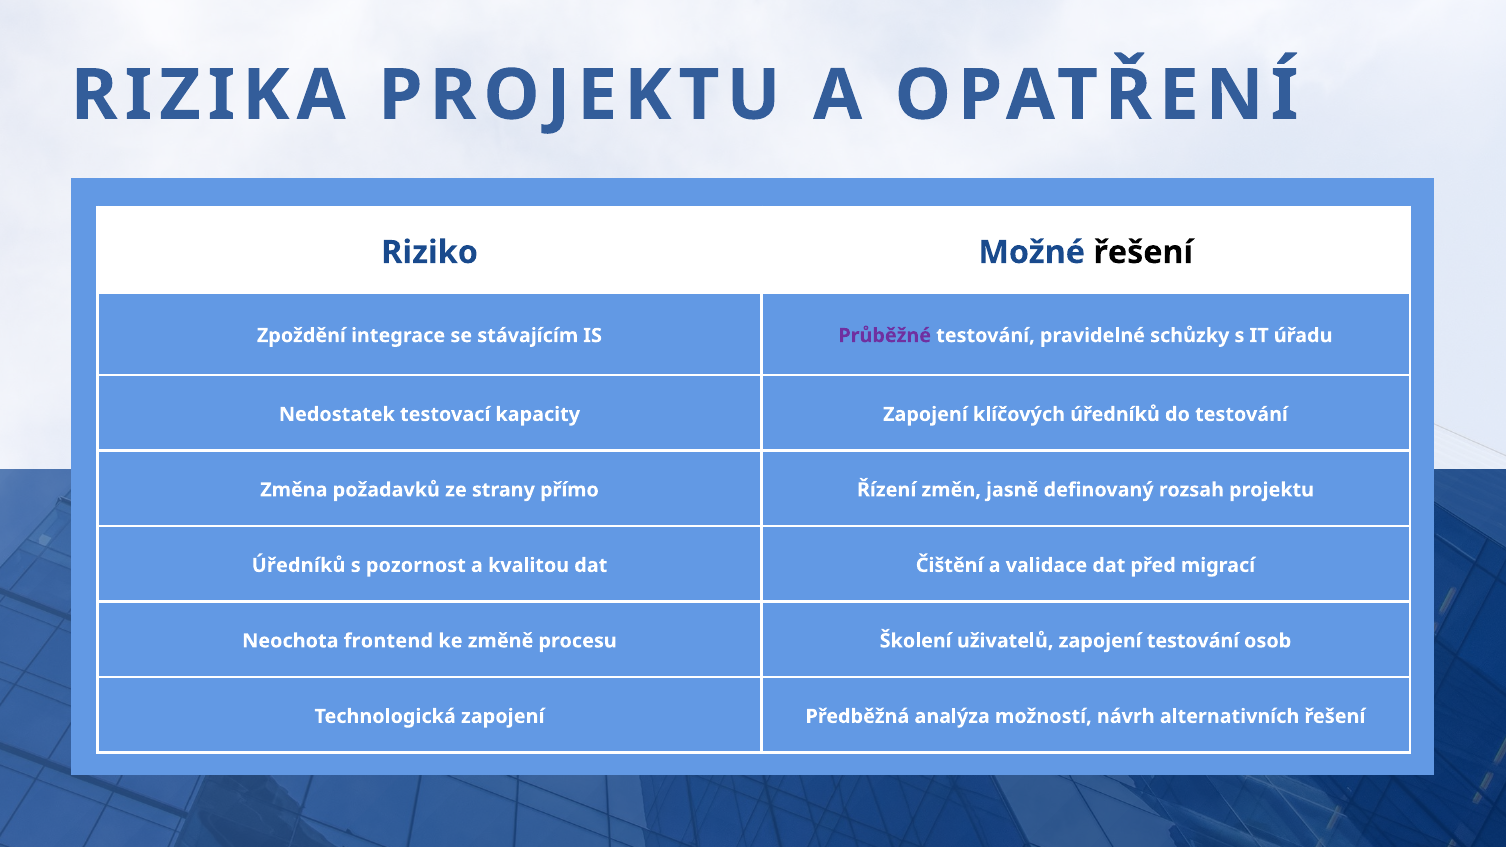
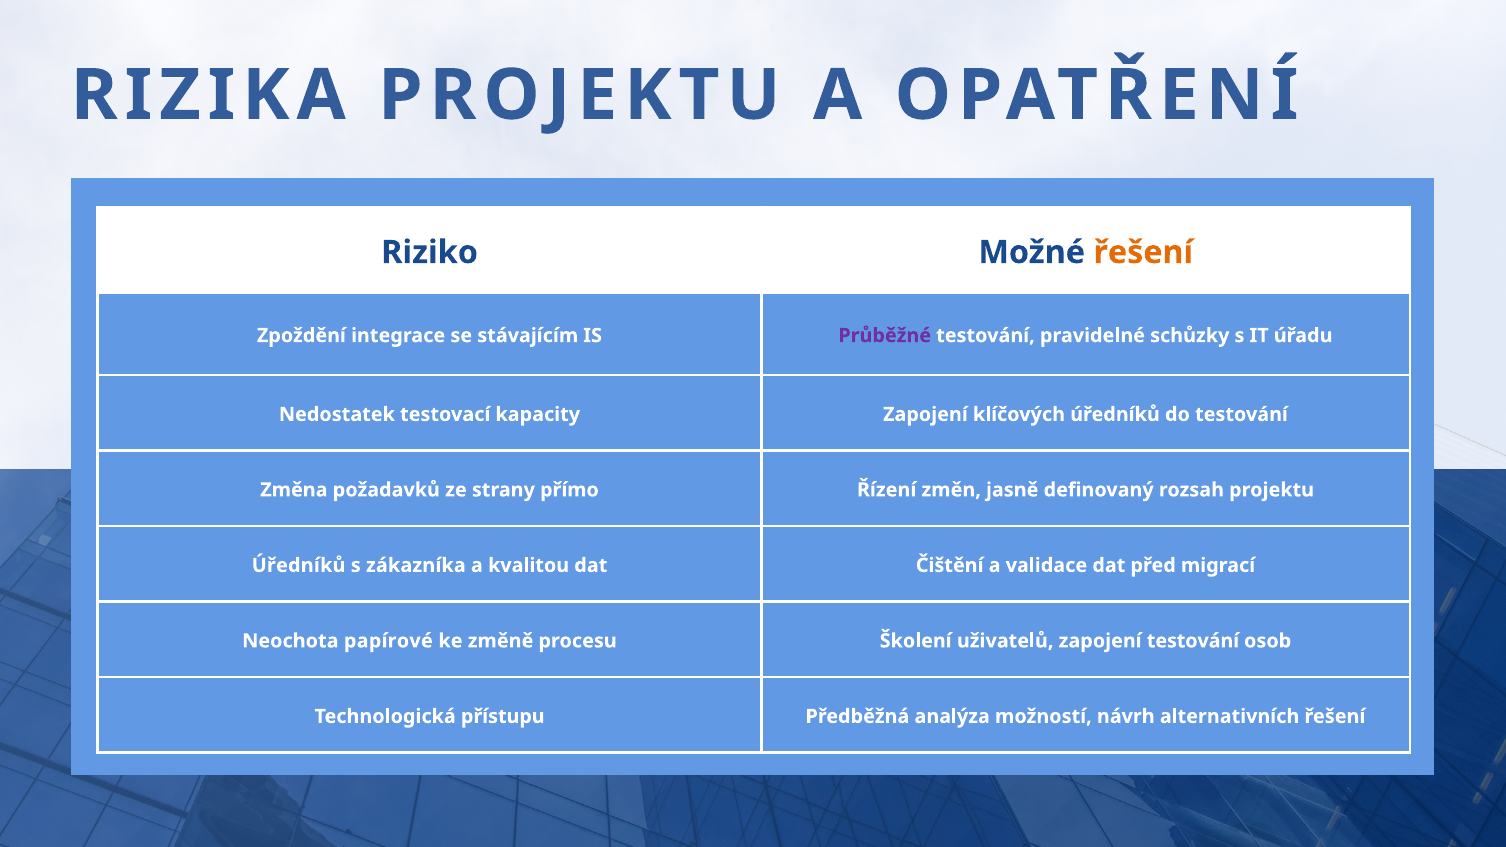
řešení colour: black -> orange (1143, 252)
pozornost: pozornost -> zákazníka (416, 565)
frontend: frontend -> papírové (388, 641)
Technologická zapojení: zapojení -> přístupu (503, 717)
